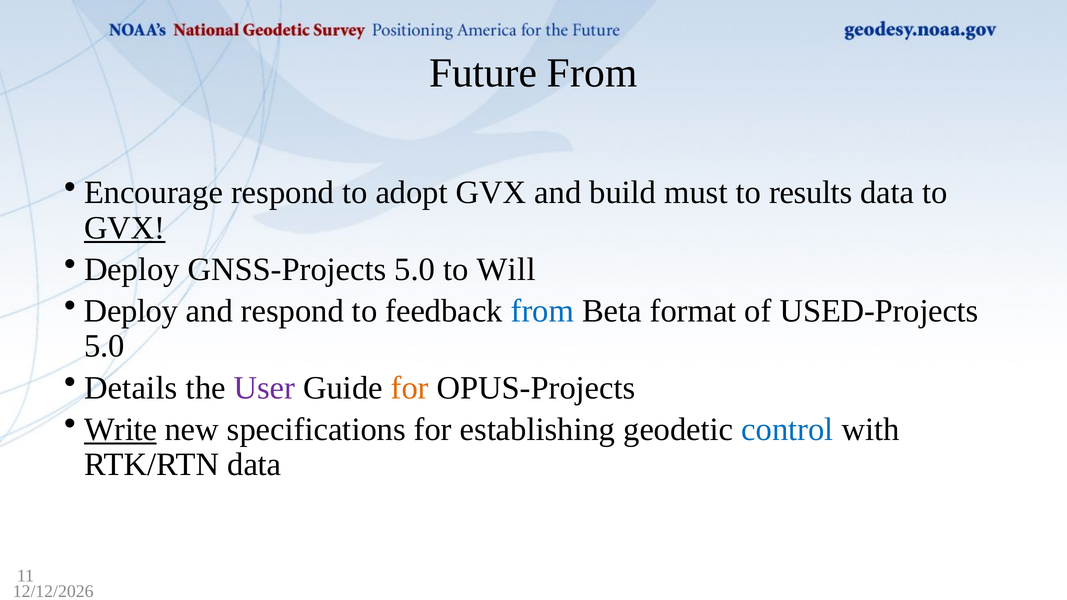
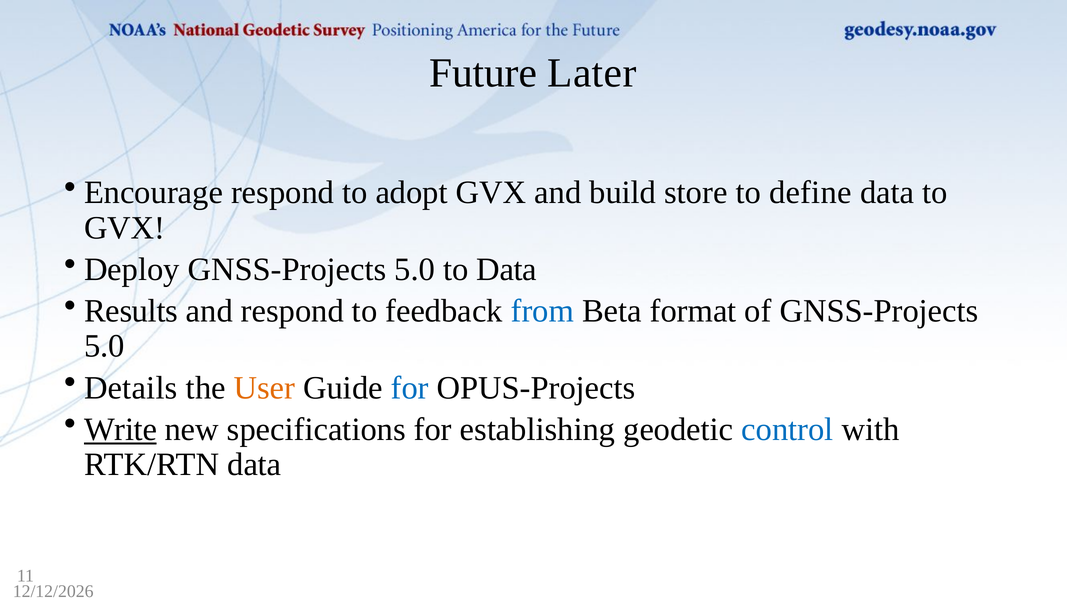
Future From: From -> Later (592, 73)
must: must -> store (696, 193)
results: results -> define (810, 193)
GVX underline: present -> none (125, 228)
to Will: Will -> Data (507, 270)
Deploy: Deploy -> Results (131, 311)
of USED-Projects: USED-Projects -> GNSS-Projects (879, 311)
User colour: purple -> orange (264, 388)
for colour: orange -> blue (410, 388)
